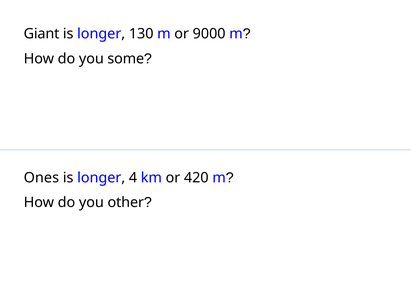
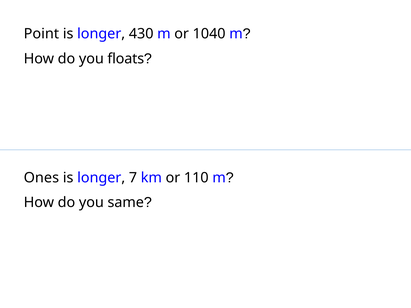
Giant: Giant -> Point (41, 34)
130: 130 -> 430 (141, 34)
9000: 9000 -> 1040 (209, 34)
some: some -> floats (126, 59)
4: 4 -> 7 (133, 178)
420: 420 -> 110 (196, 178)
other: other -> same (126, 203)
